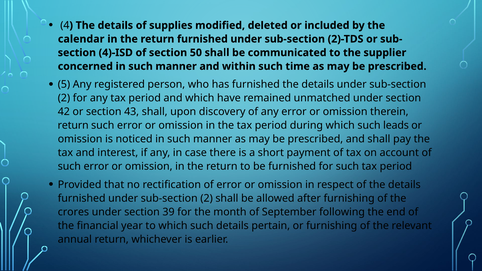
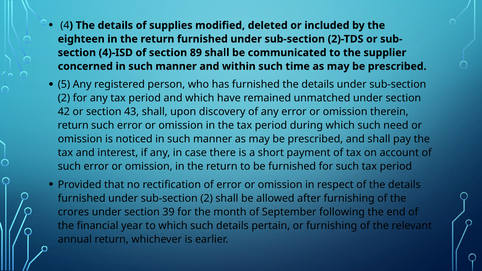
calendar: calendar -> eighteen (81, 39)
50: 50 -> 89 (196, 53)
leads: leads -> need (396, 126)
